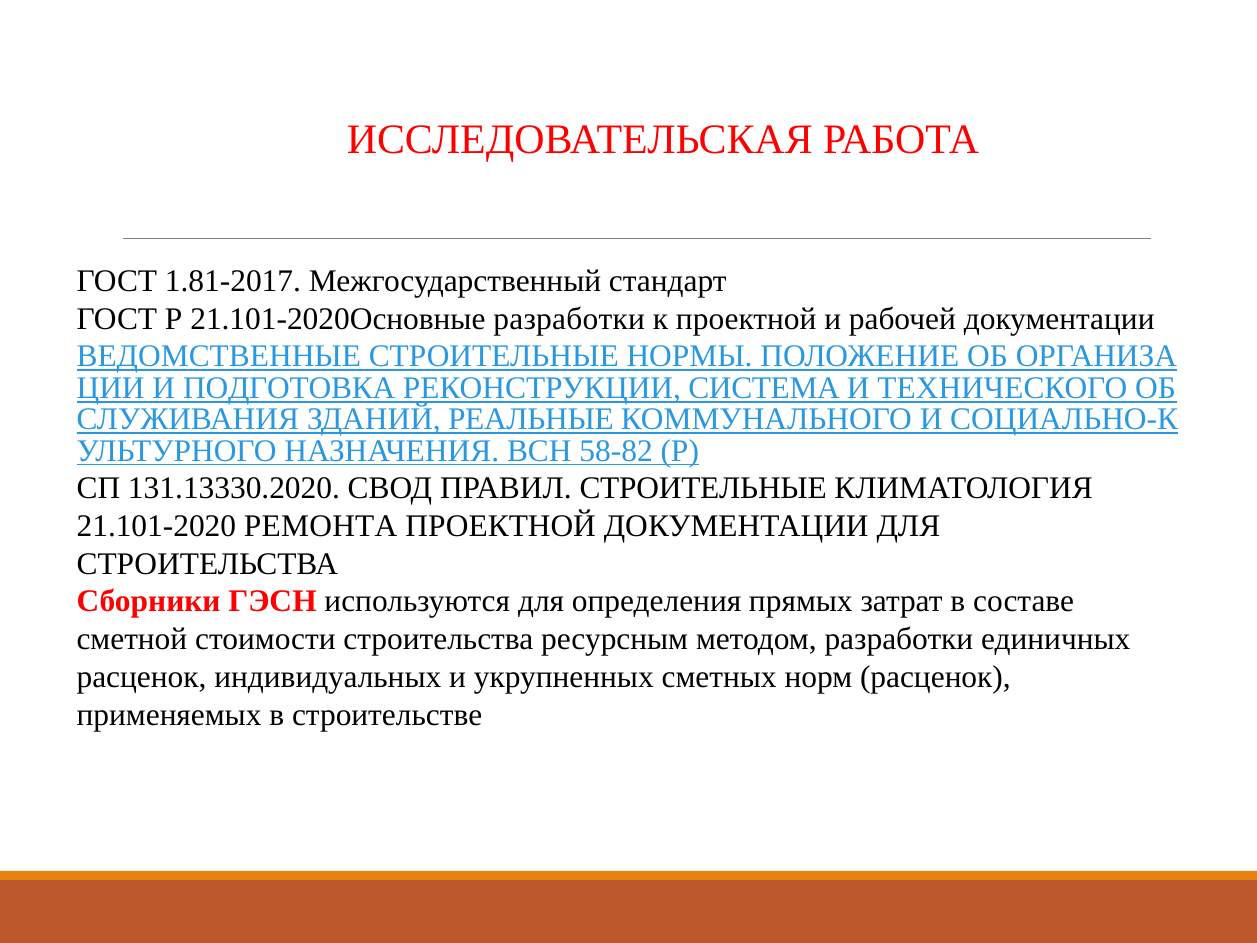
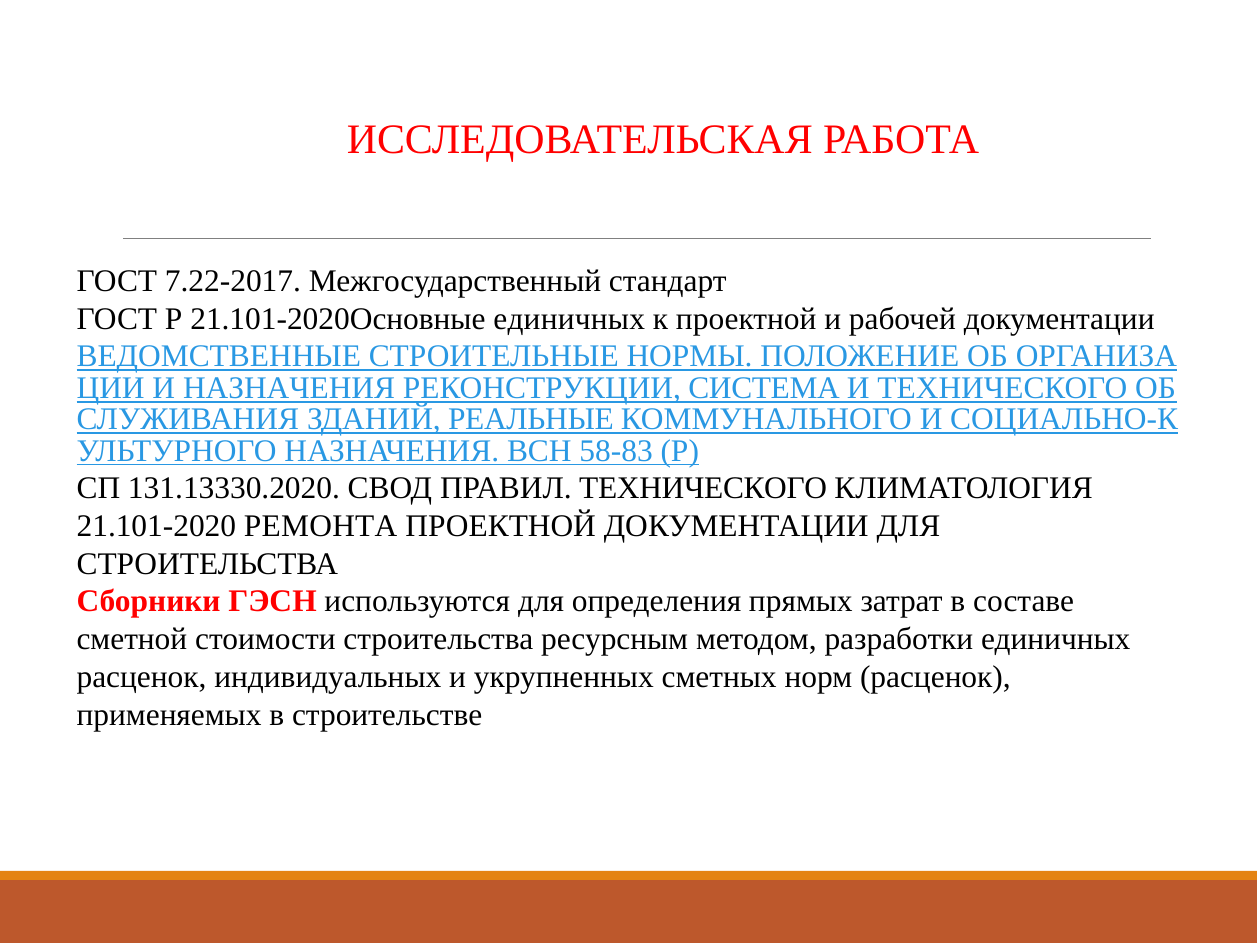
1.81-2017: 1.81-2017 -> 7.22-2017 (233, 281)
21.101-2020Основные разработки: разработки -> единичных (569, 319)
И ПОДГОТОВКА: ПОДГОТОВКА -> НАЗНАЧЕНИЯ (289, 388)
58-82: 58-82 -> 58-83 (616, 451)
ПРАВИЛ СТРОИТЕЛЬНЫЕ: СТРОИТЕЛЬНЫЕ -> ТЕХНИЧЕСКОГО (703, 488)
